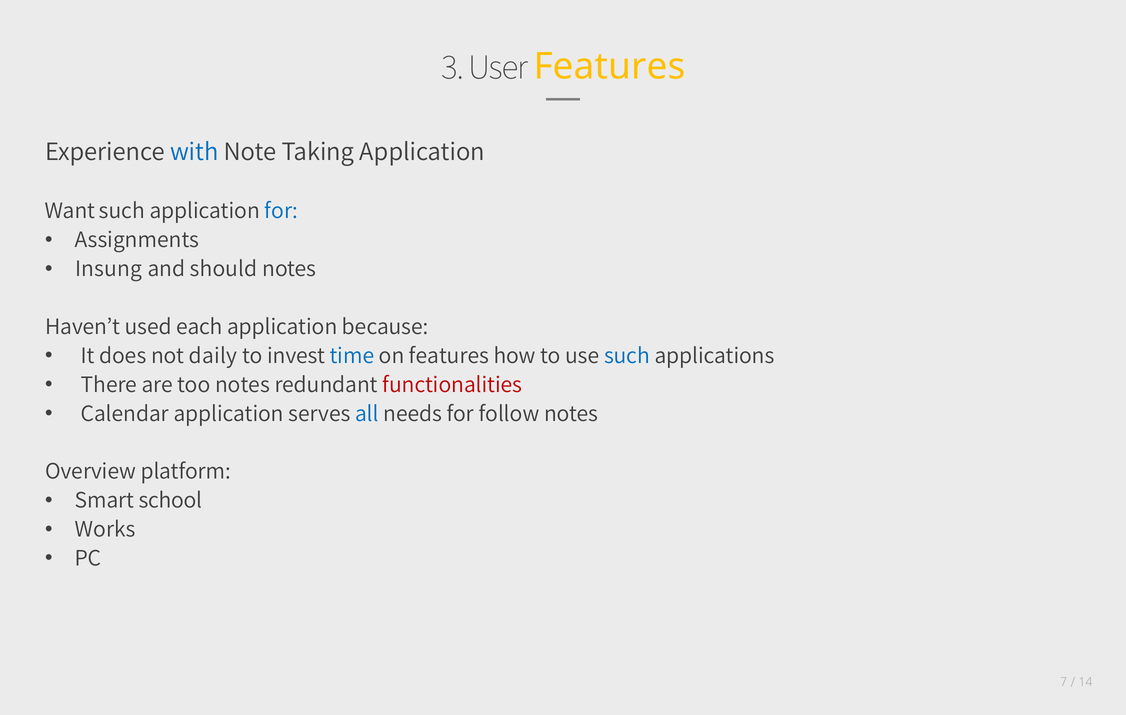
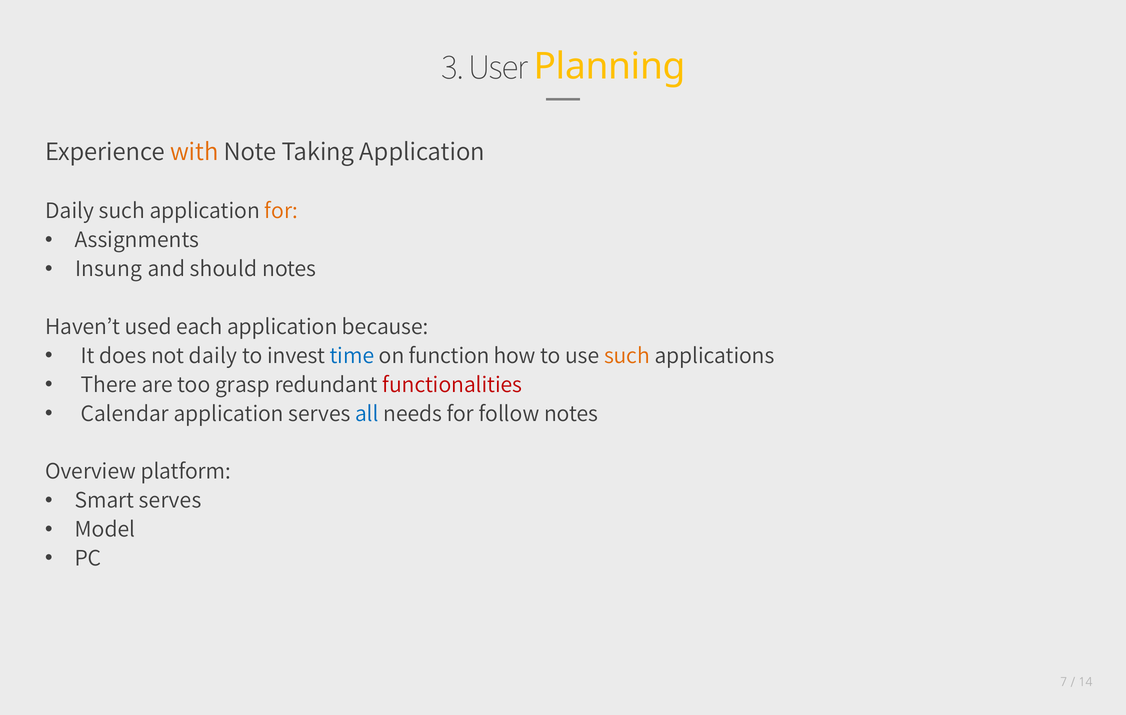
User Features: Features -> Planning (610, 66)
with colour: blue -> orange (194, 152)
Want: Want -> Daily (70, 211)
for colour: blue -> orange (281, 211)
on features: features -> function (449, 356)
such colour: blue -> orange (627, 356)
too notes: notes -> grasp (242, 385)
Smart school: school -> serves (170, 501)
Works: Works -> Model (105, 530)
